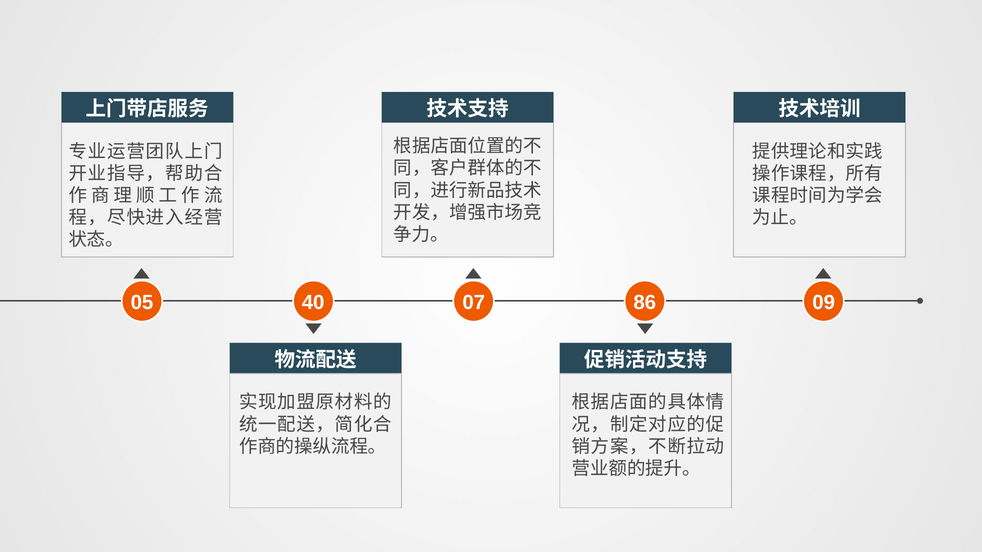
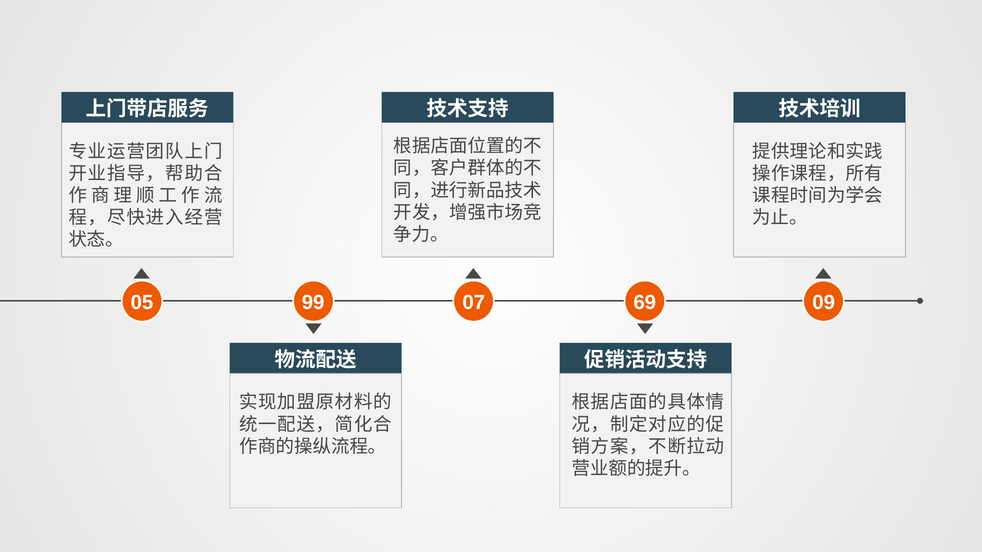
40: 40 -> 99 (313, 302)
86: 86 -> 69 (645, 302)
